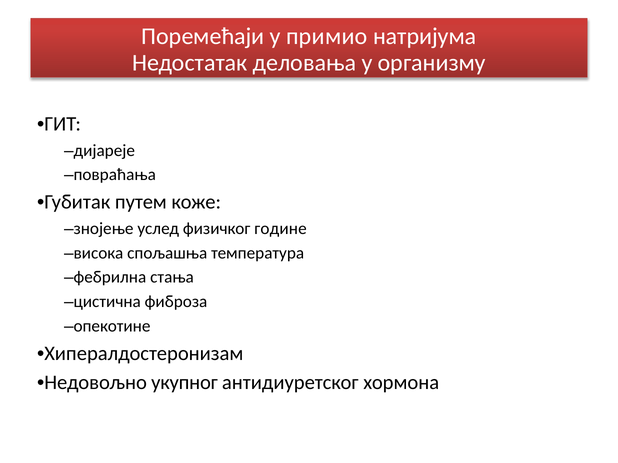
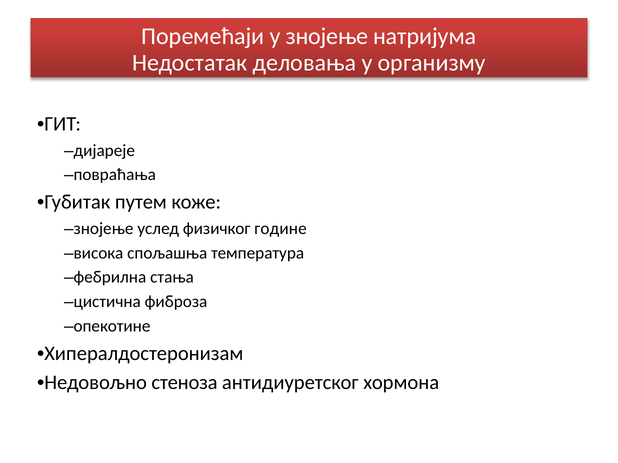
у примио: примио -> знојење (327, 37)
укупног: укупног -> стеноза (184, 383)
